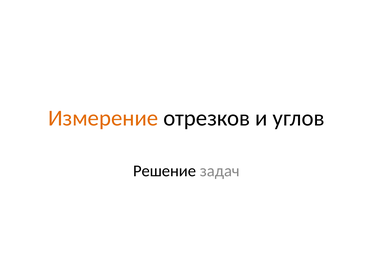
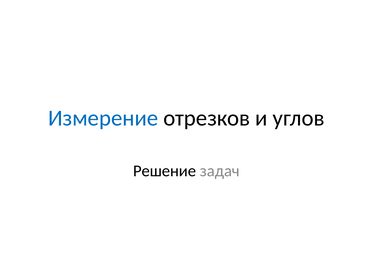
Измерение colour: orange -> blue (103, 118)
